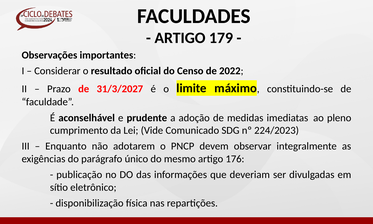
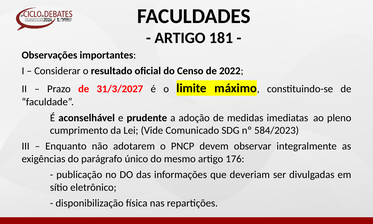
179: 179 -> 181 (221, 38)
224/2023: 224/2023 -> 584/2023 (277, 130)
